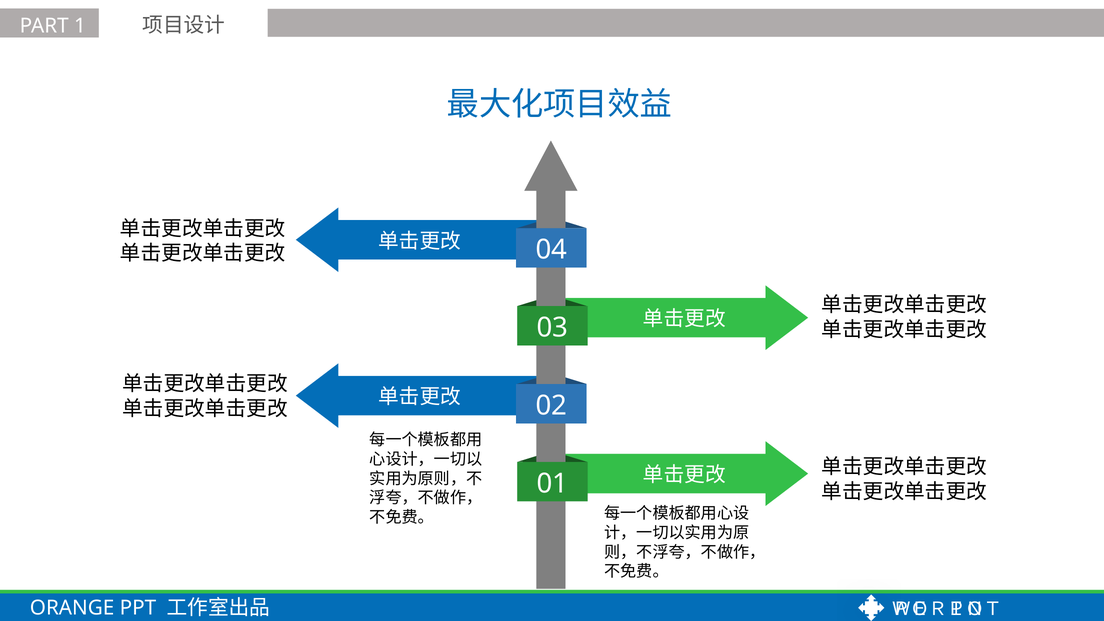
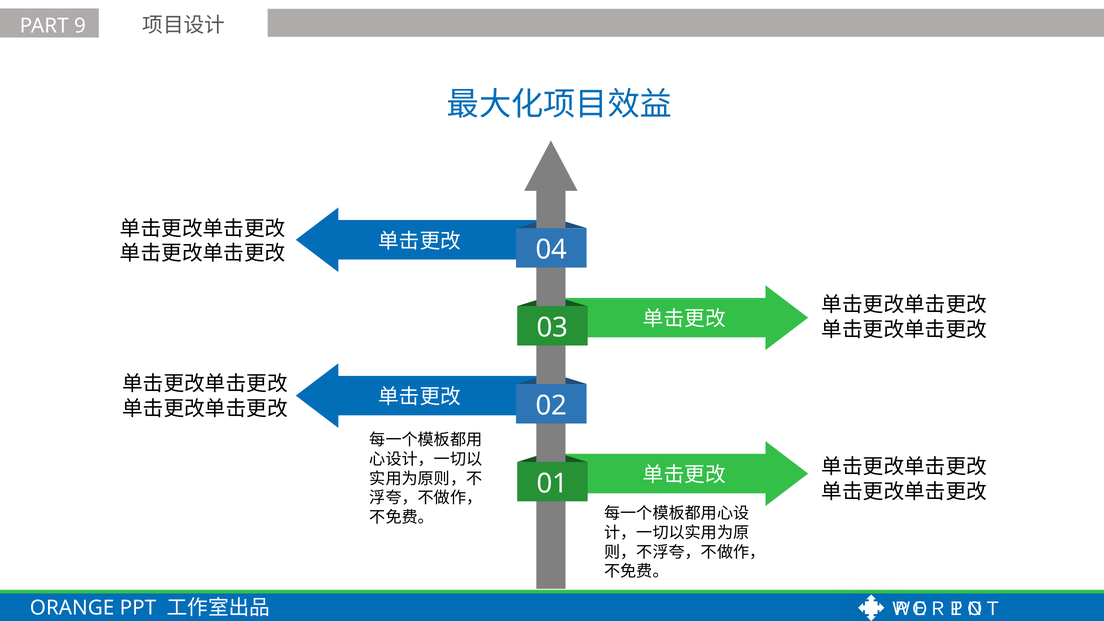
1: 1 -> 9 (80, 26)
